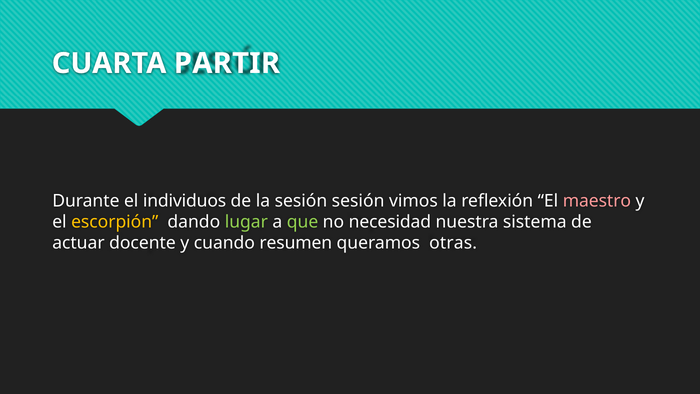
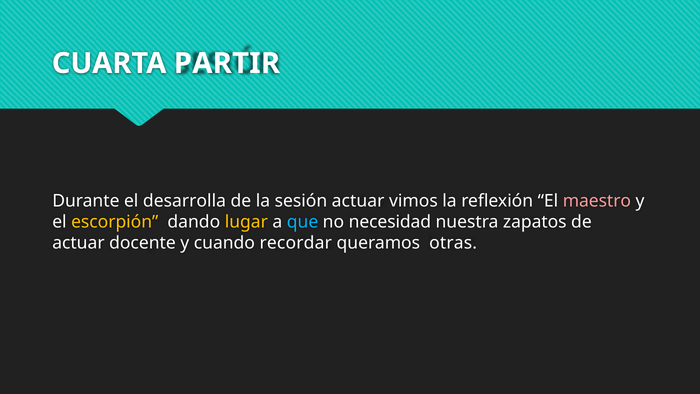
individuos: individuos -> desarrolla (184, 201)
sesión sesión: sesión -> actuar (358, 201)
lugar colour: light green -> yellow (246, 222)
que colour: light green -> light blue (303, 222)
sistema: sistema -> zapatos (535, 222)
resumen: resumen -> recordar (296, 243)
